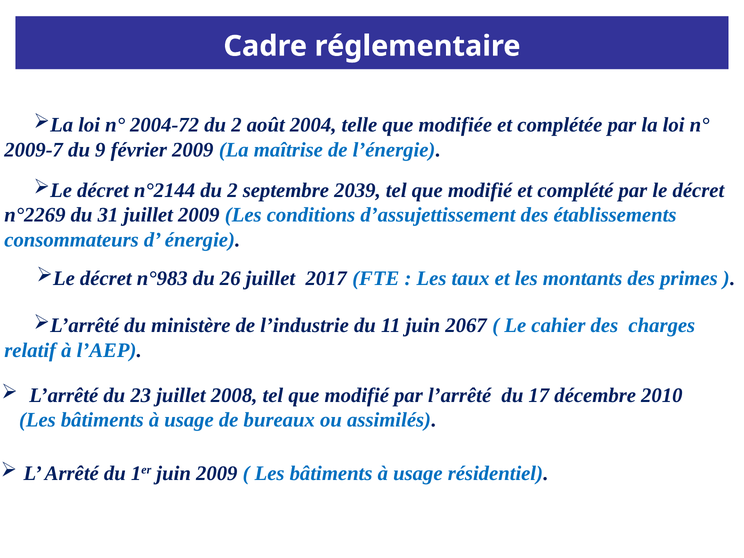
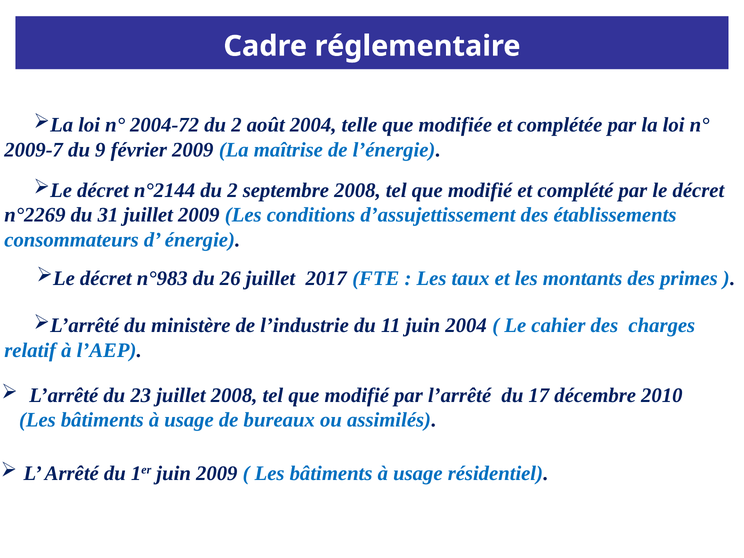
septembre 2039: 2039 -> 2008 (357, 190)
juin 2067: 2067 -> 2004 (466, 326)
